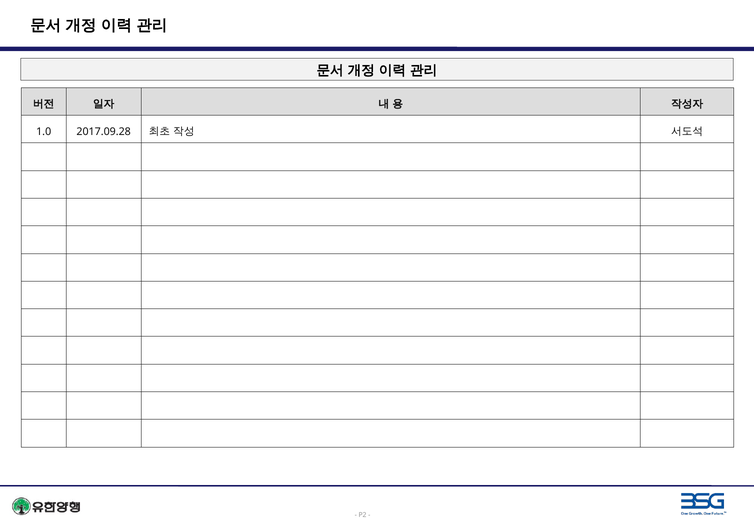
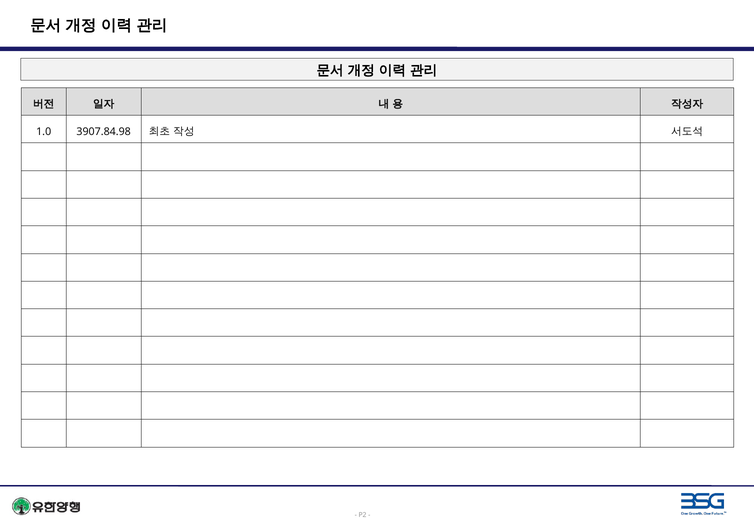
2017.09.28: 2017.09.28 -> 3907.84.98 (104, 132)
